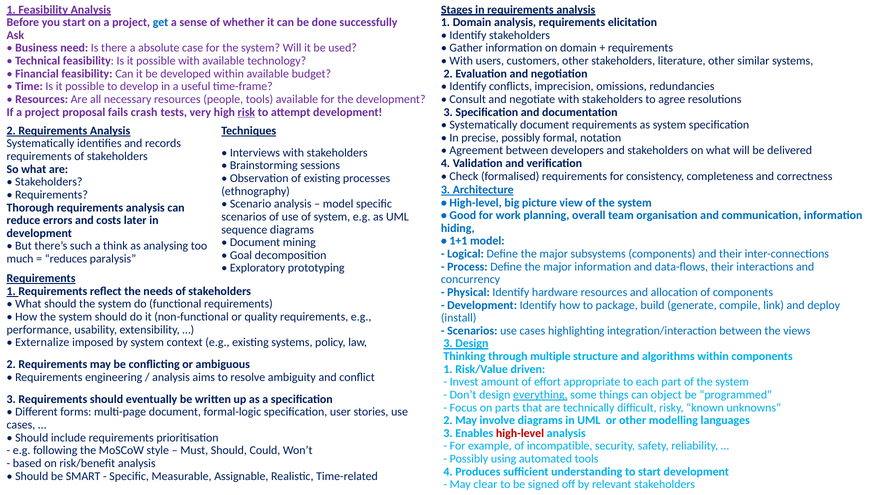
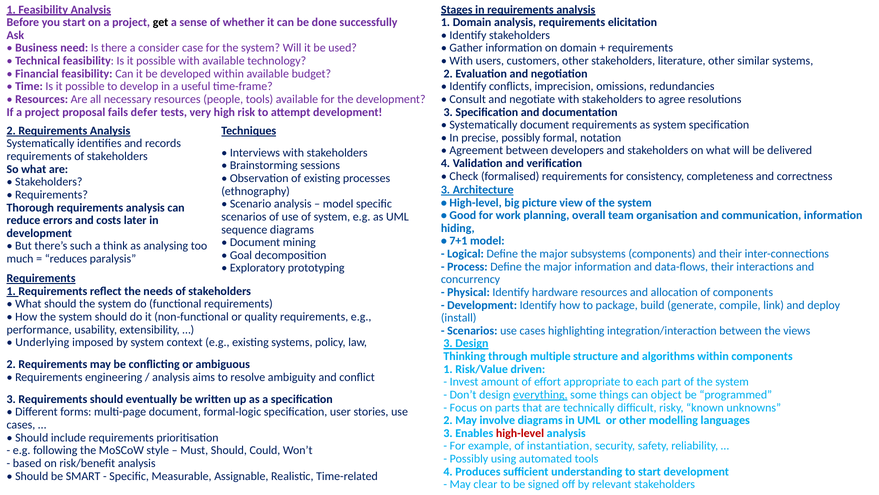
get colour: blue -> black (161, 22)
absolute: absolute -> consider (159, 48)
crash: crash -> defer (144, 112)
risk underline: present -> none (246, 112)
1+1: 1+1 -> 7+1 (458, 241)
Externalize: Externalize -> Underlying (42, 342)
incompatible: incompatible -> instantiation (560, 445)
